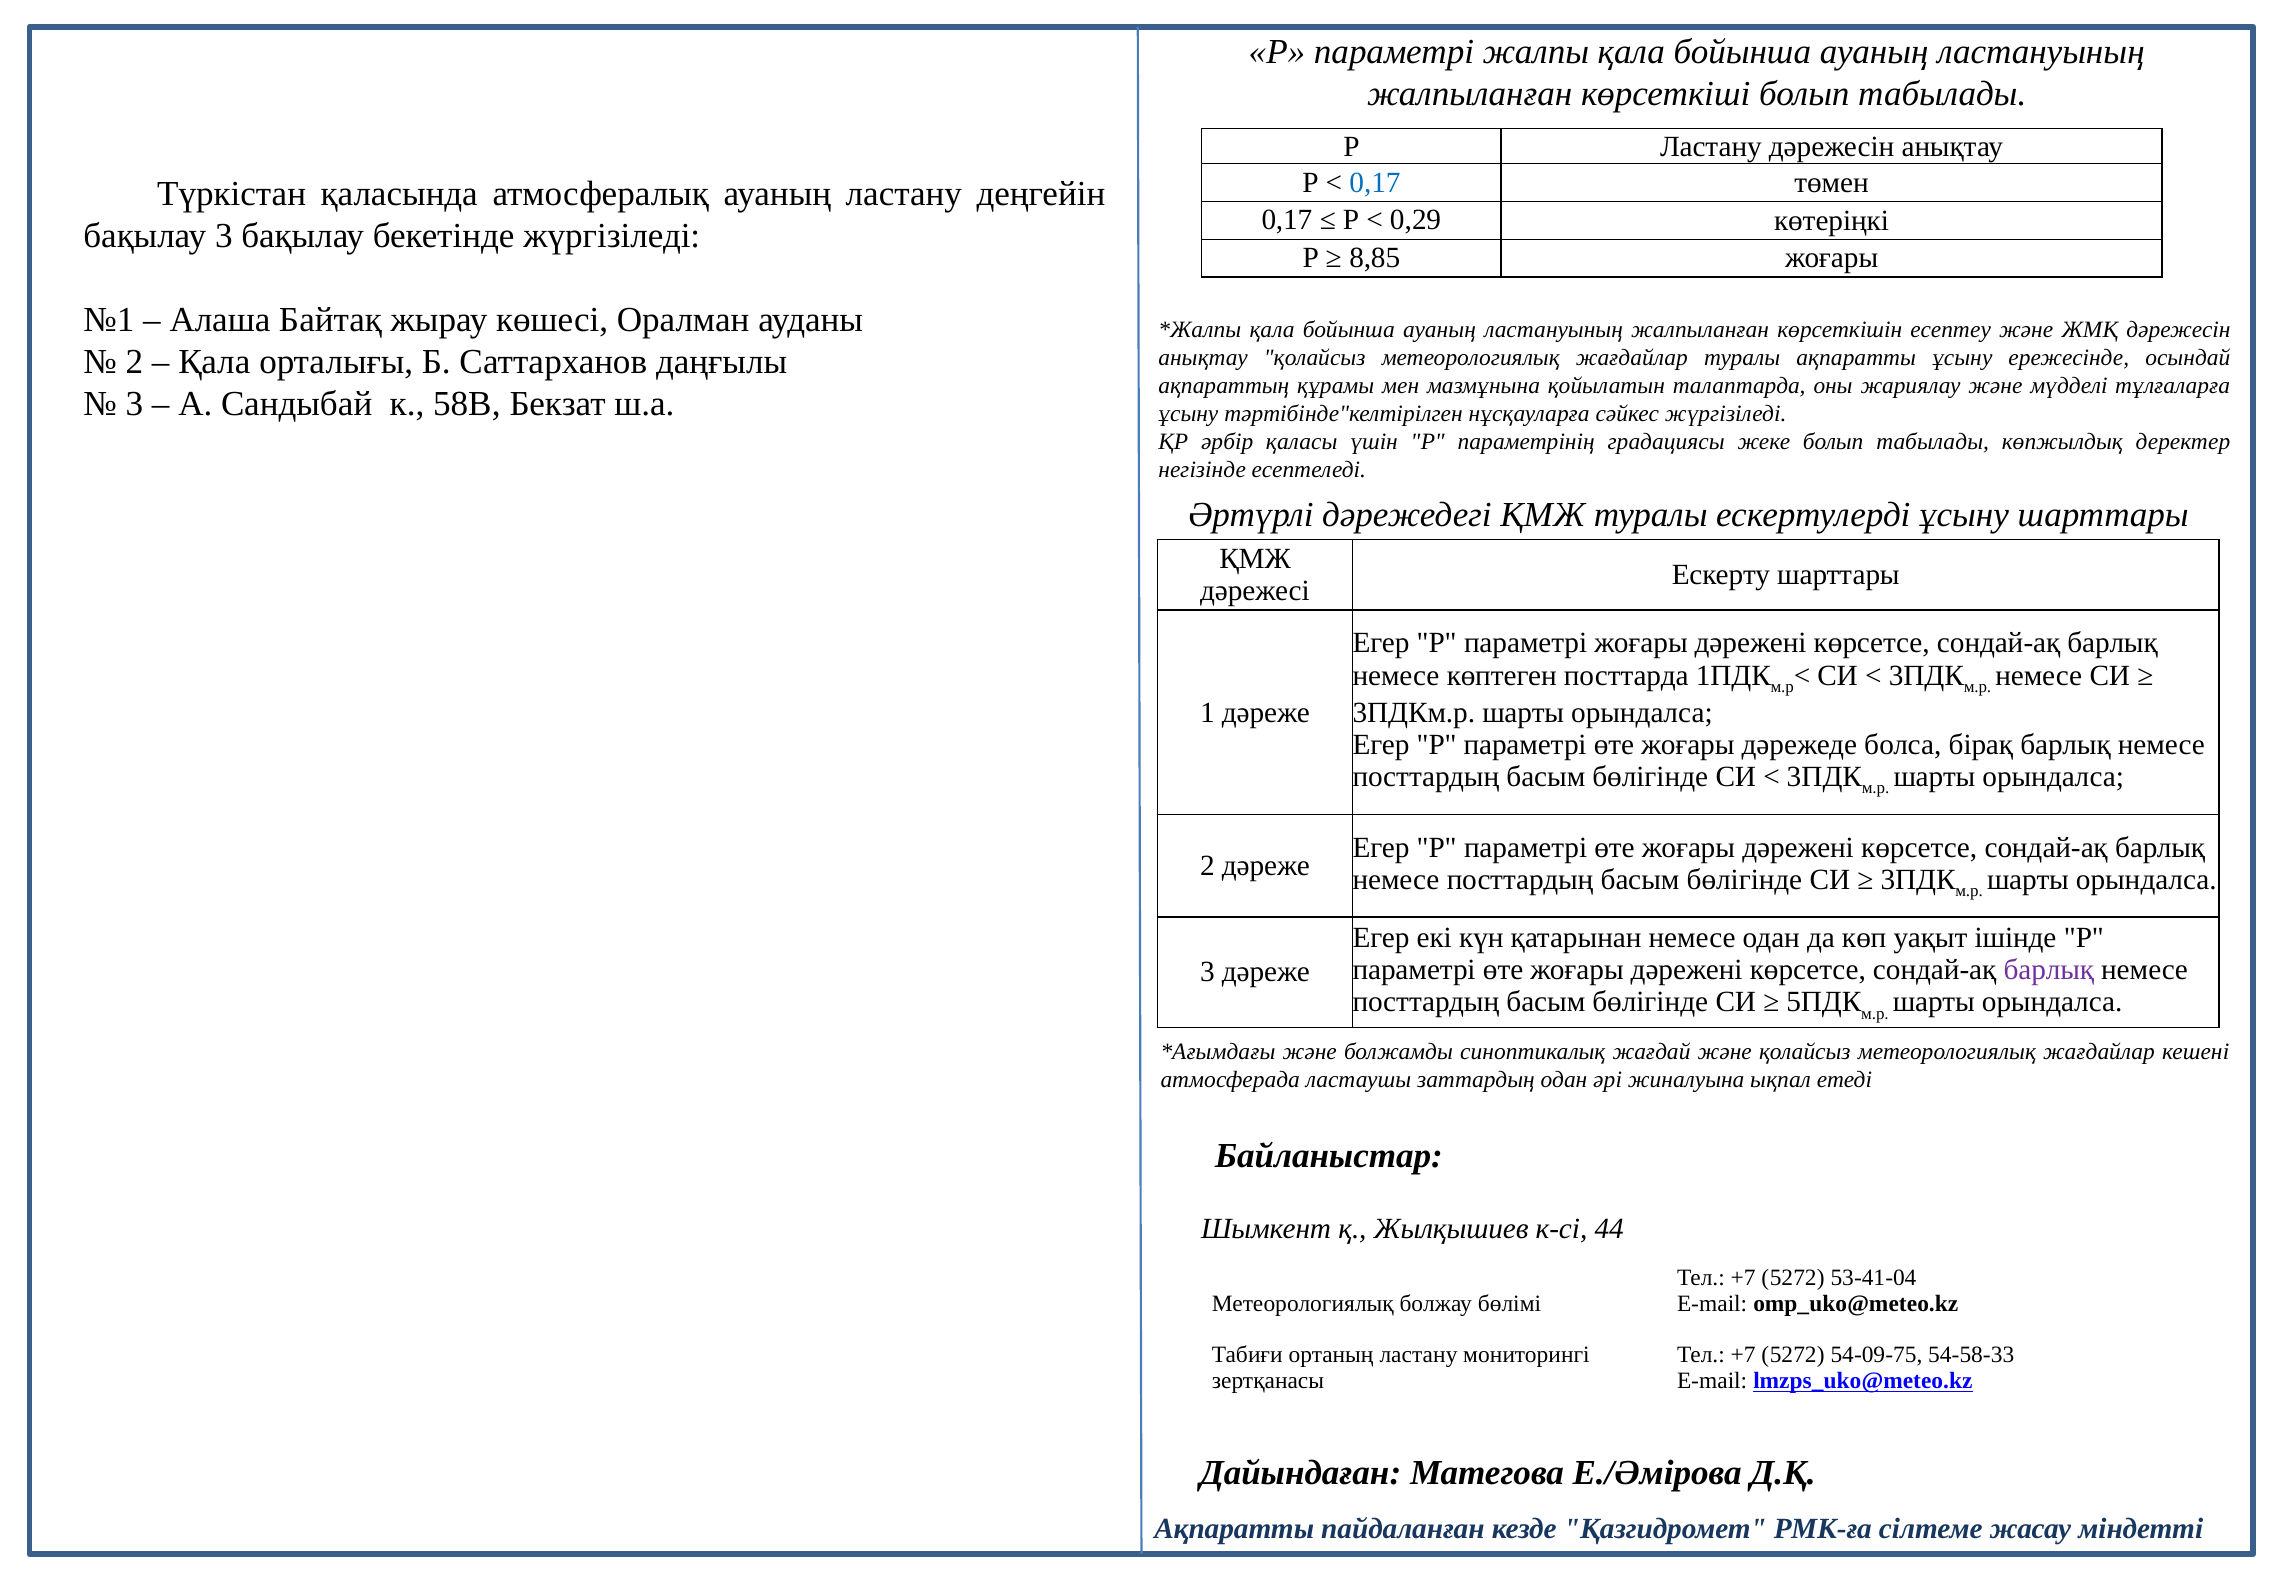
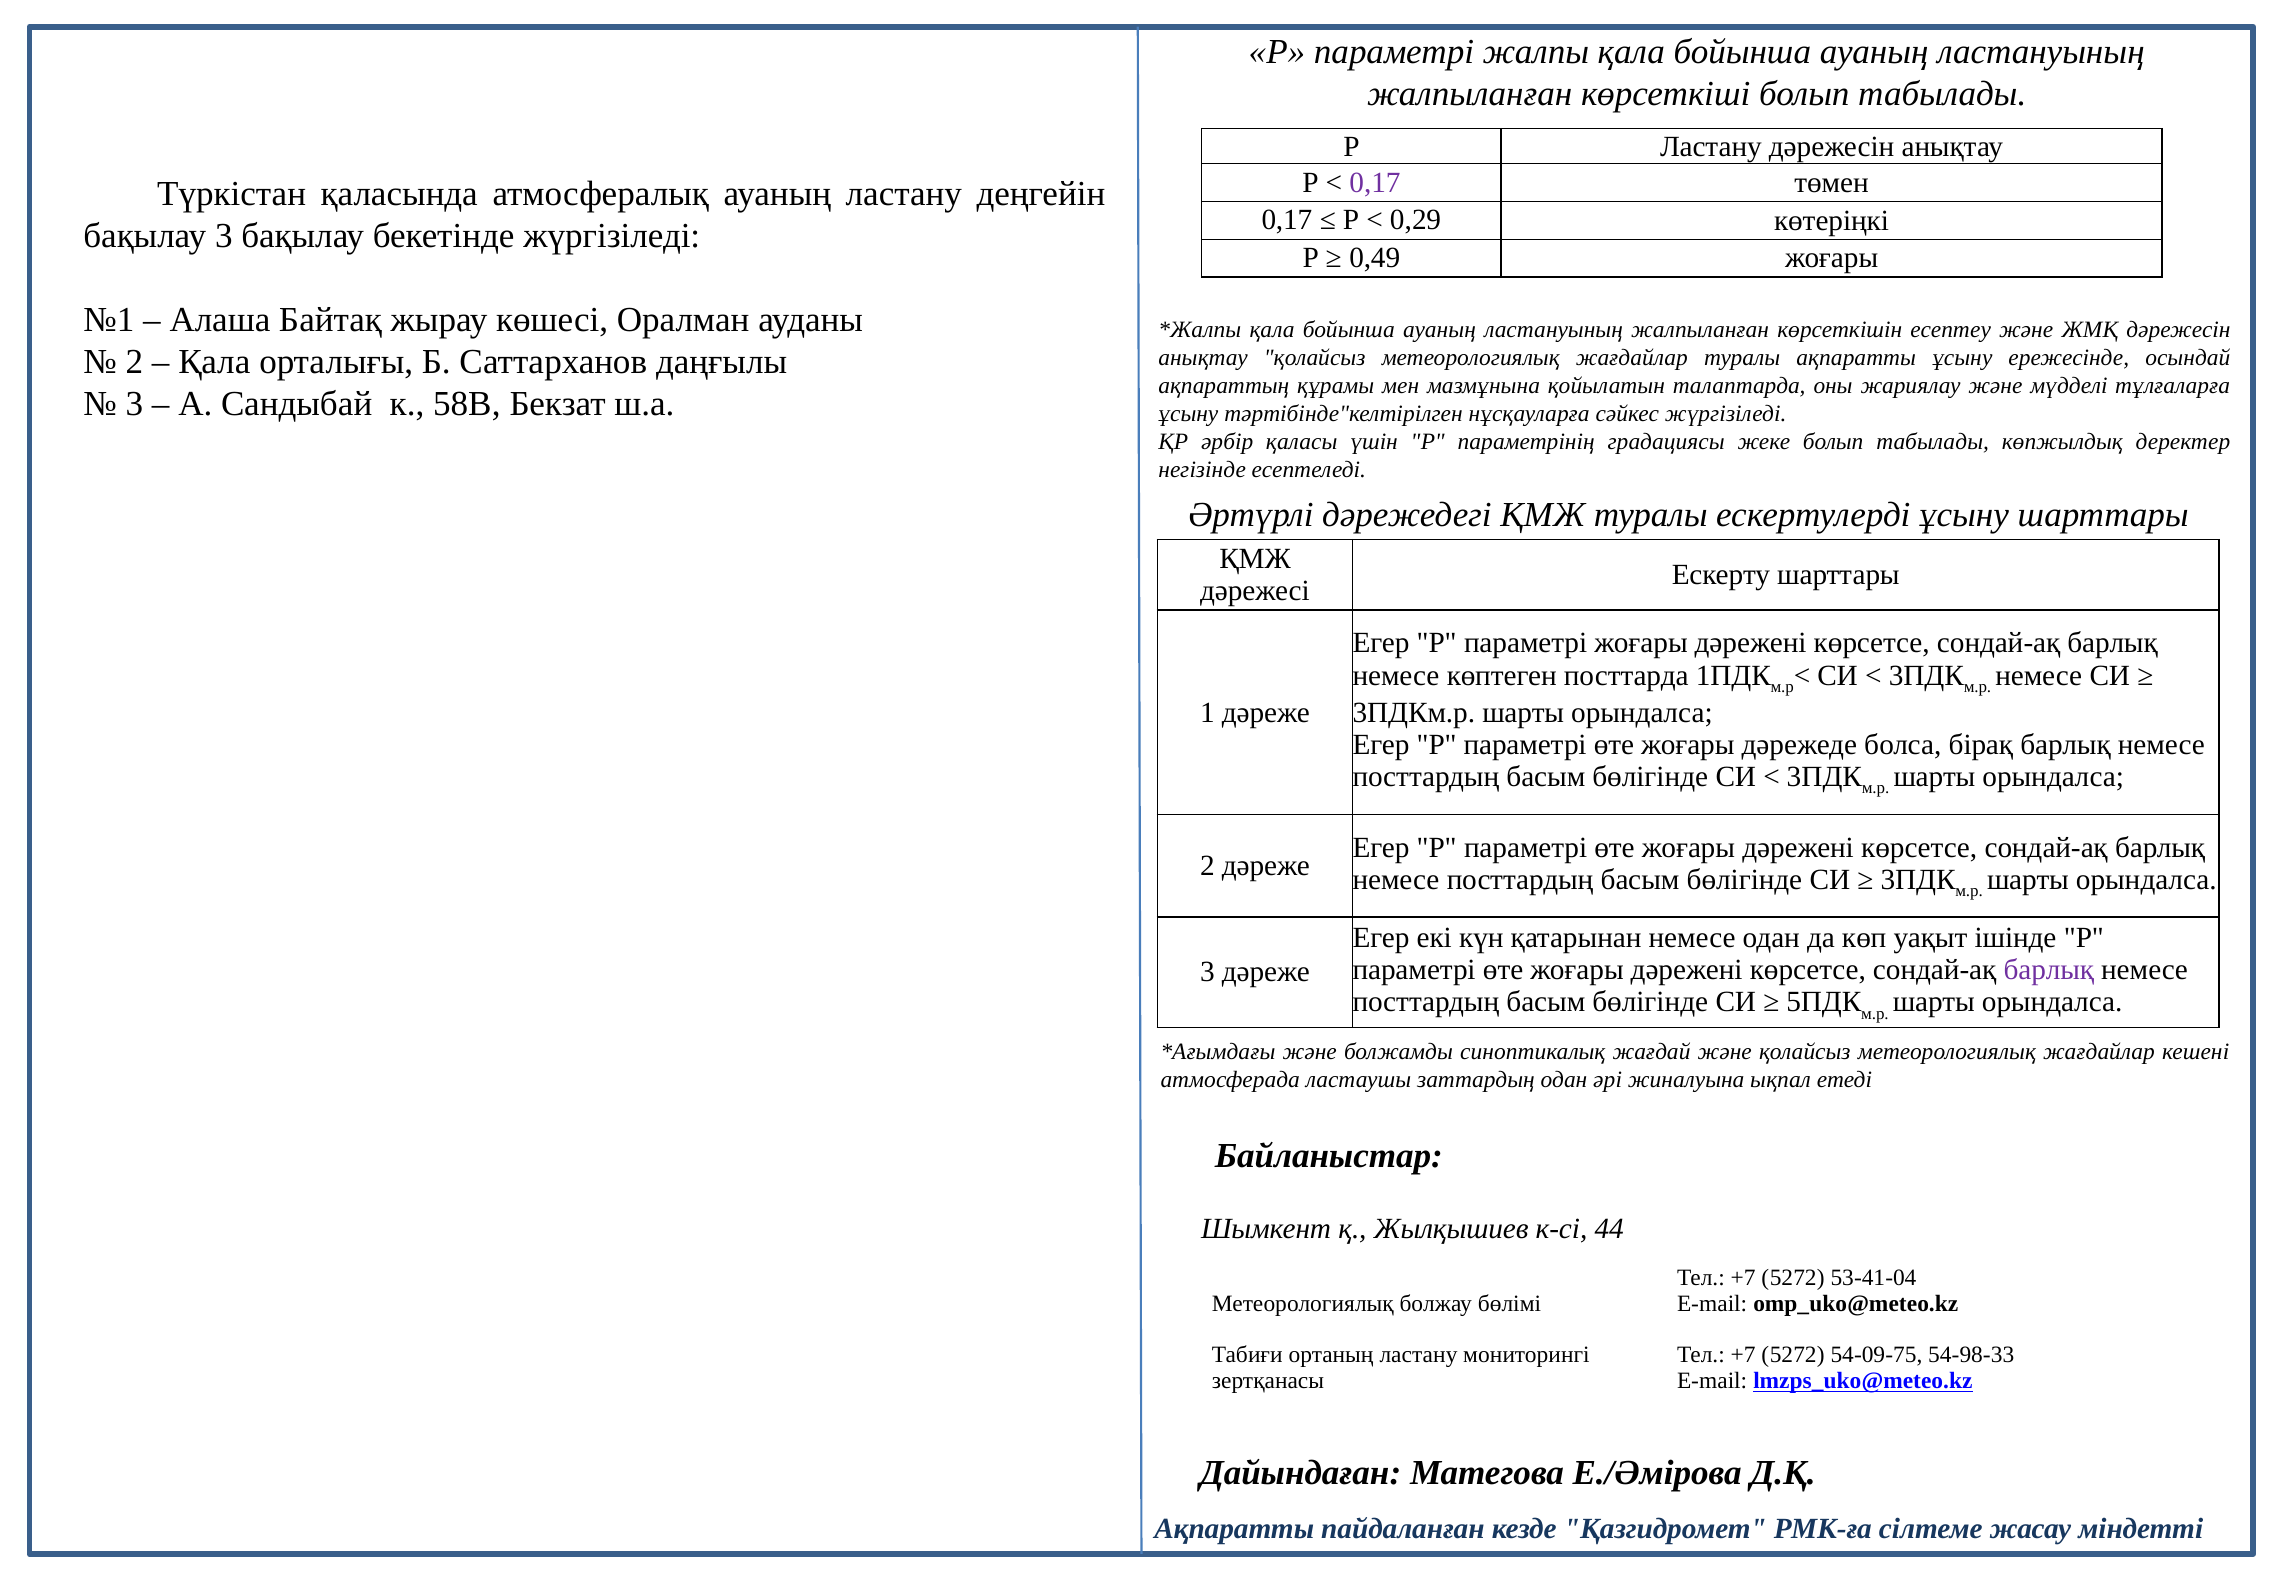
0,17 colour: blue -> purple (1375, 182)
8,85: 8,85 -> 0,49 (1375, 258)
54-58-33: 54-58-33 -> 54-98-33 (1971, 1355)
